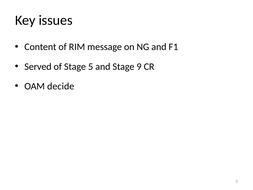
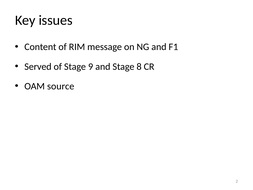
5: 5 -> 9 (91, 66)
9: 9 -> 8 (139, 66)
decide: decide -> source (61, 86)
